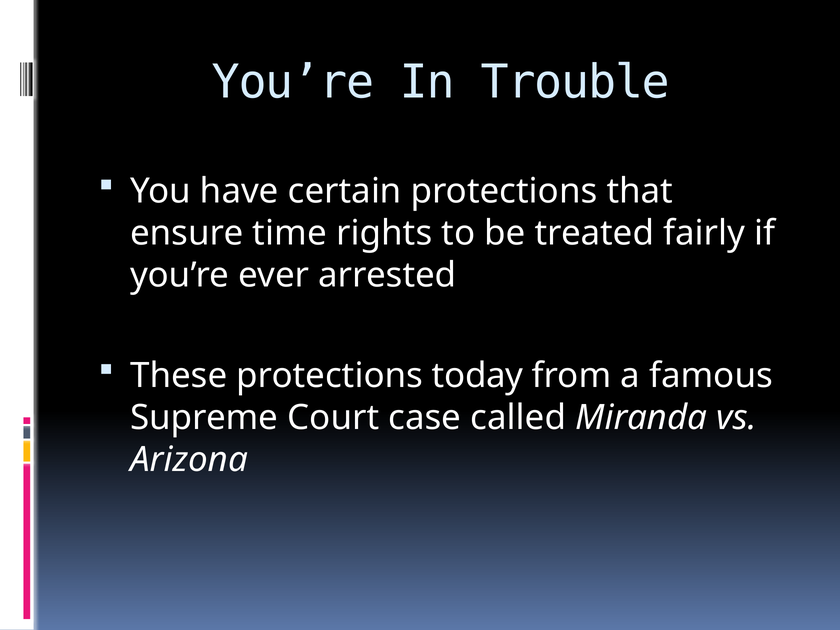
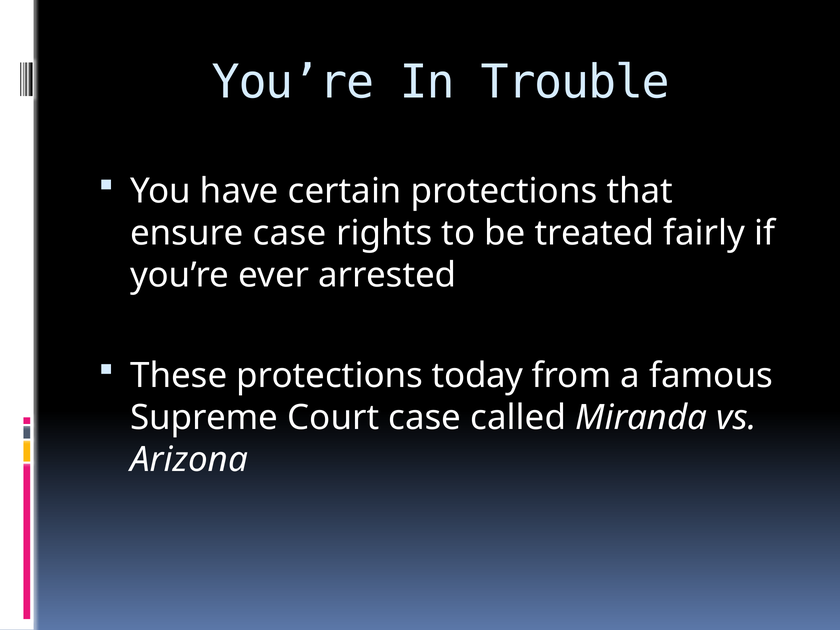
ensure time: time -> case (290, 233)
